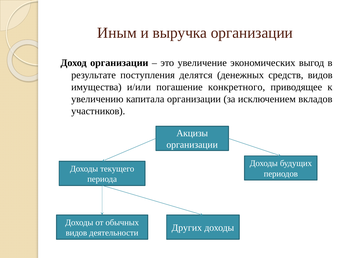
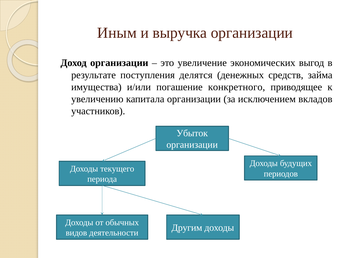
средств видов: видов -> займа (320, 75)
Акцизы: Акцизы -> Убыток (192, 133)
Других: Других -> Другим (187, 228)
